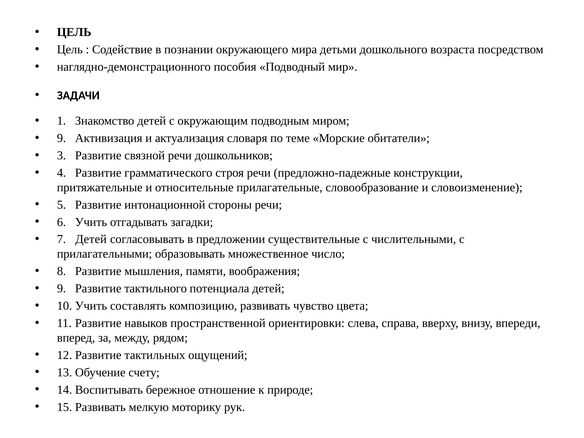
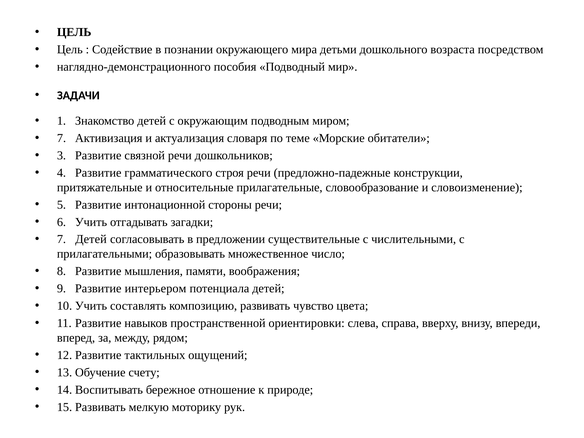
9: 9 -> 7 (61, 138)
тактильного: тактильного -> интерьером (156, 289)
